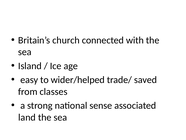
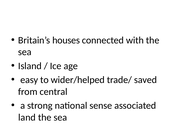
church: church -> houses (66, 40)
classes: classes -> central (54, 91)
